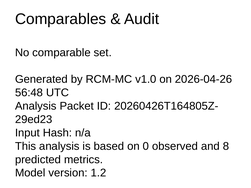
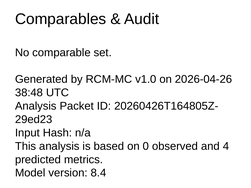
56:48: 56:48 -> 38:48 (29, 93)
8: 8 -> 4 (226, 146)
1.2: 1.2 -> 8.4 (98, 173)
